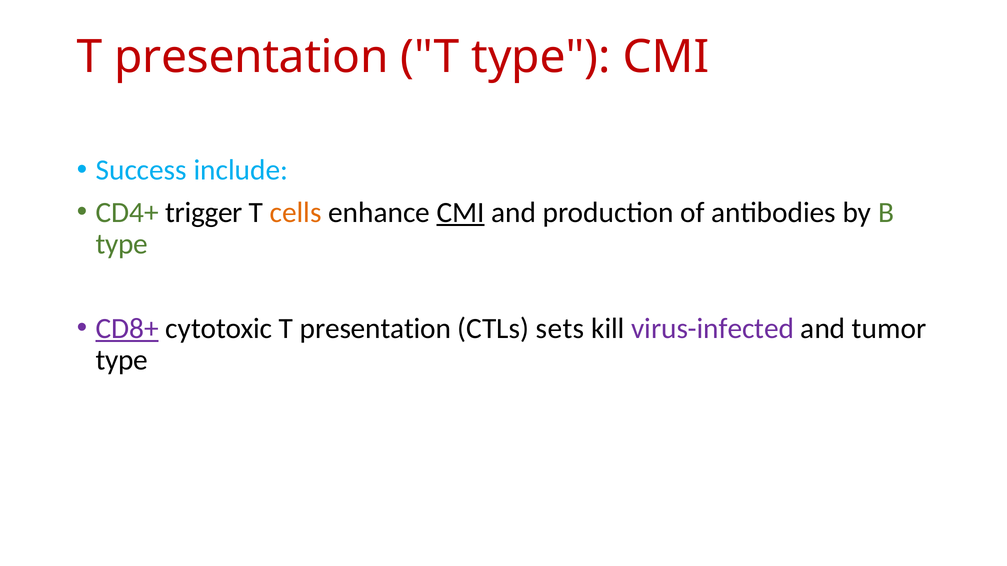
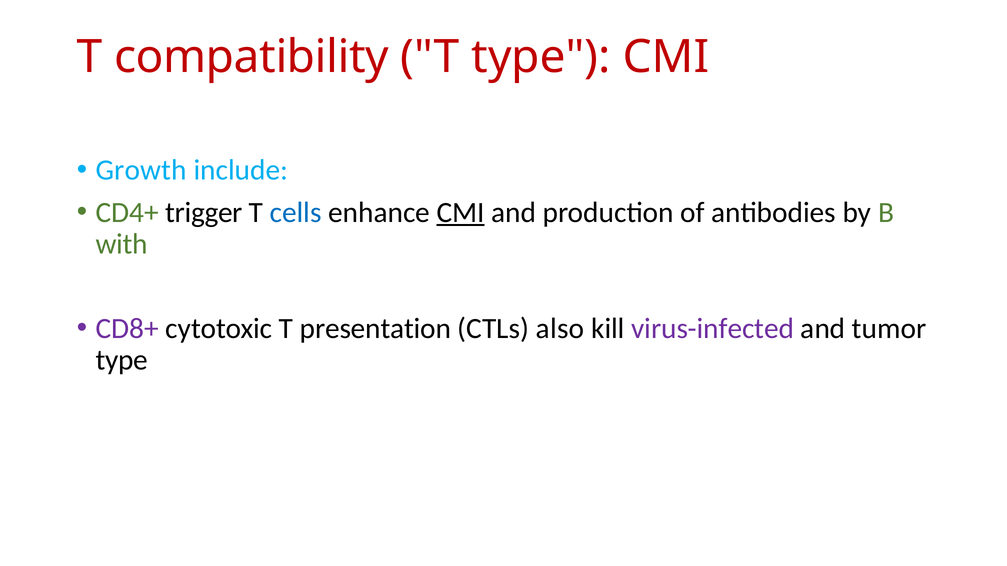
presentation: presentation -> compatibility (252, 57)
Success: Success -> Growth (141, 170)
cells colour: orange -> blue (296, 212)
type: type -> with (122, 244)
CD8+ underline: present -> none (127, 329)
sets: sets -> also (560, 329)
